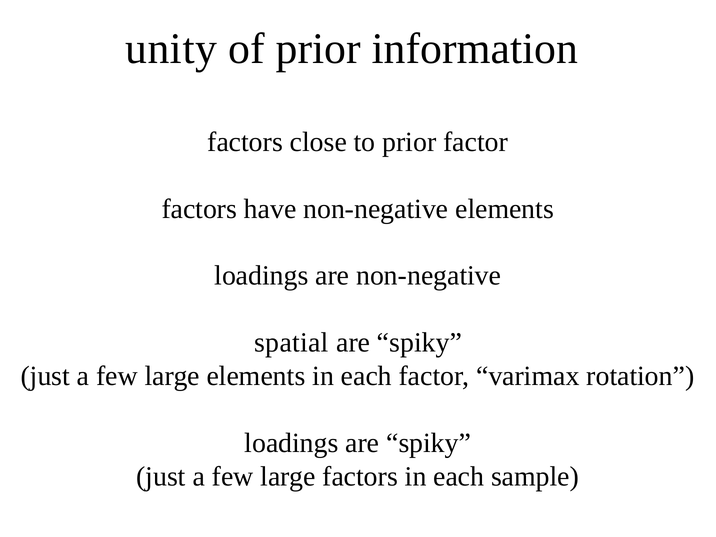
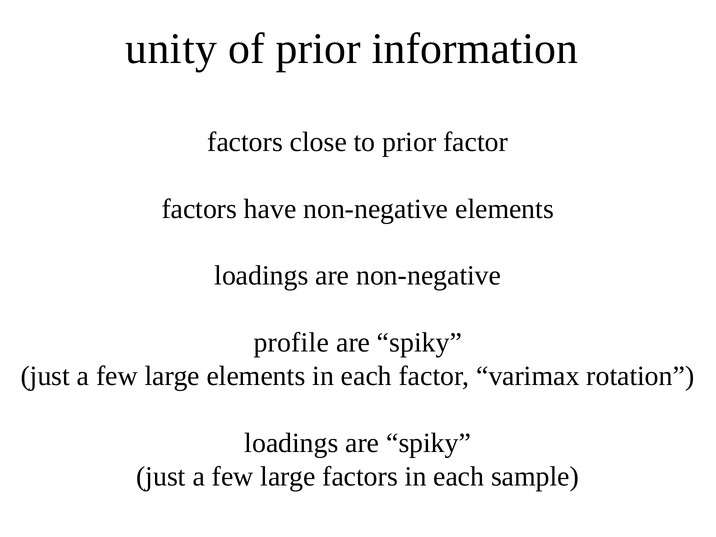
spatial: spatial -> profile (291, 343)
